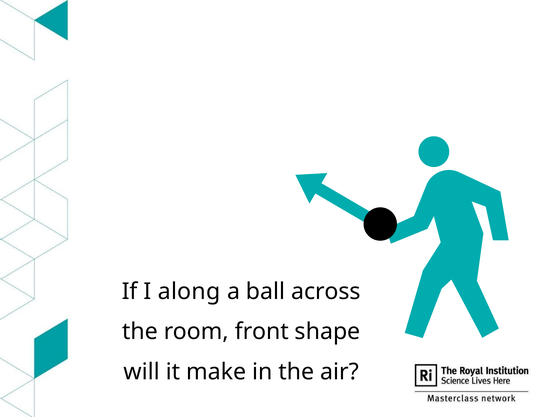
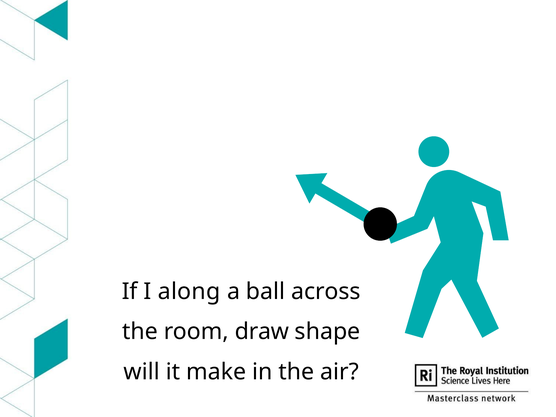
front: front -> draw (262, 332)
